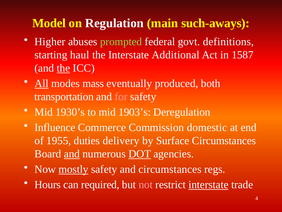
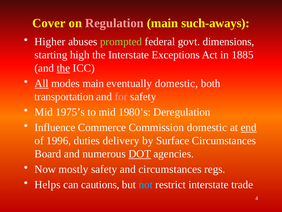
Model: Model -> Cover (49, 23)
Regulation colour: white -> pink (114, 23)
definitions: definitions -> dimensions (228, 42)
haul: haul -> high (80, 55)
Additional: Additional -> Exceptions (176, 55)
1587: 1587 -> 1885 (243, 55)
modes mass: mass -> main (93, 83)
eventually produced: produced -> domestic (176, 83)
1930’s: 1930’s -> 1975’s (70, 112)
1903’s: 1903’s -> 1980’s (135, 112)
end underline: none -> present (249, 127)
1955: 1955 -> 1996 (59, 140)
and underline: present -> none (72, 154)
mostly underline: present -> none (73, 169)
Hours: Hours -> Helps (48, 184)
required: required -> cautions (100, 184)
not colour: pink -> light blue (146, 184)
interstate underline: present -> none (208, 184)
